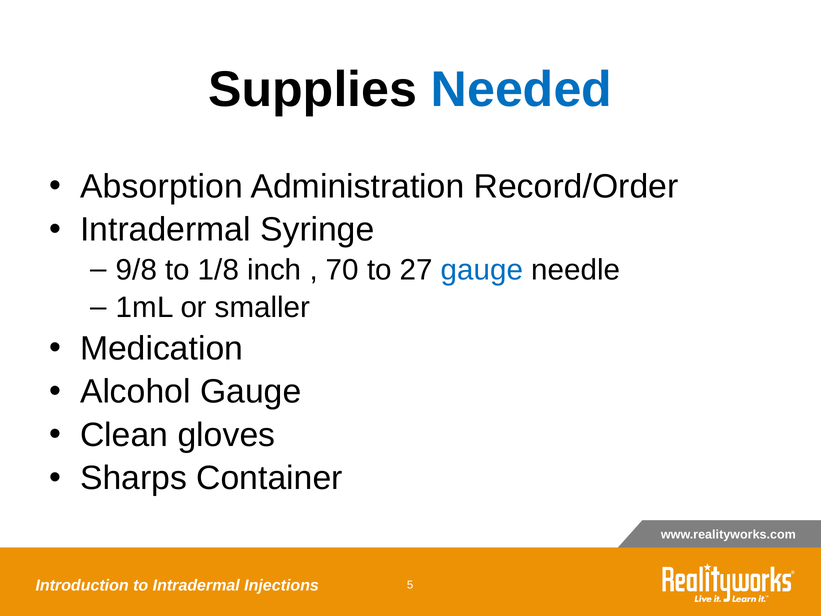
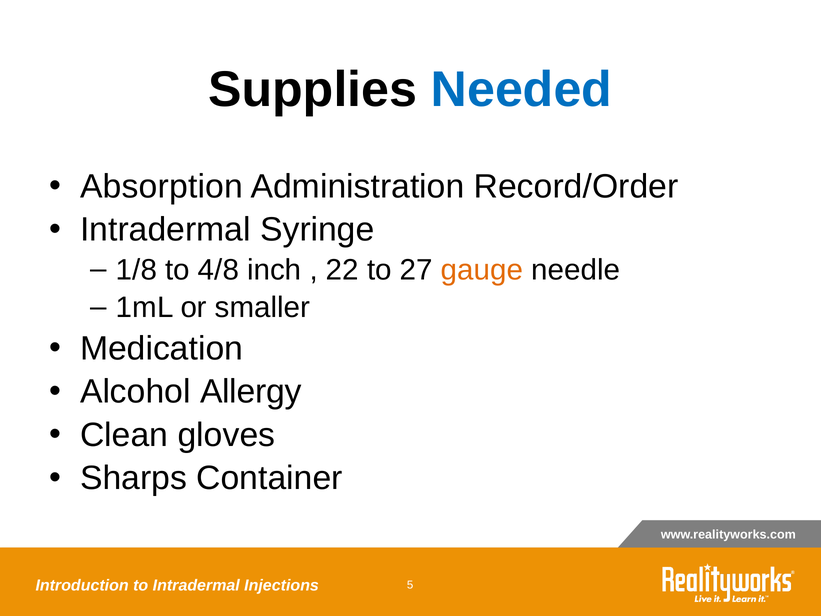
9/8: 9/8 -> 1/8 (136, 270)
1/8: 1/8 -> 4/8 (219, 270)
70: 70 -> 22 (342, 270)
gauge colour: blue -> orange (482, 270)
Alcohol Gauge: Gauge -> Allergy (251, 392)
